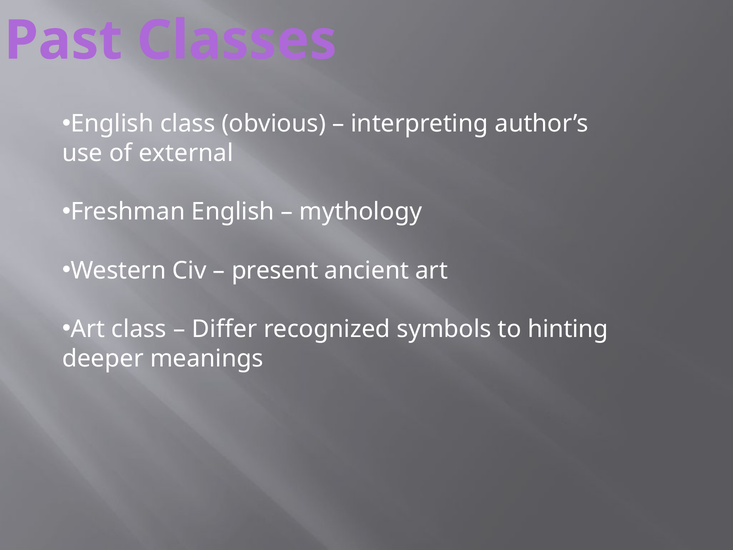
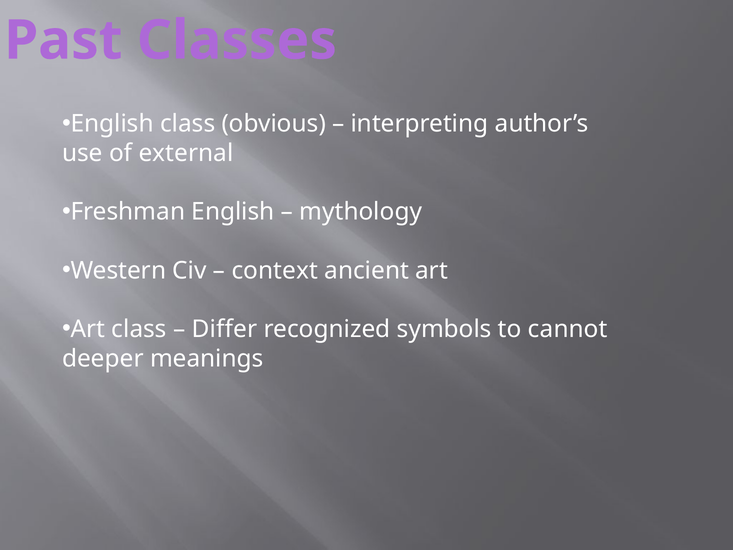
present: present -> context (275, 270)
hinting: hinting -> cannot (568, 329)
